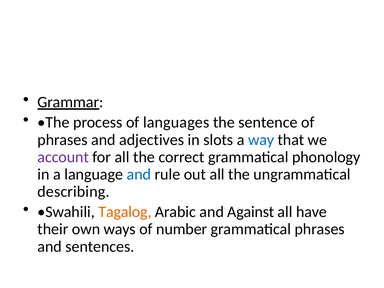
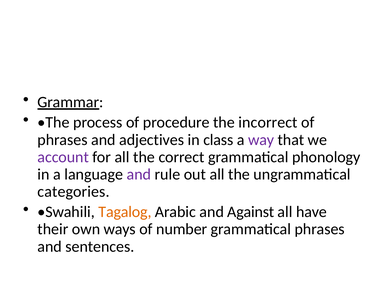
languages: languages -> procedure (176, 122)
sentence: sentence -> incorrect (268, 122)
slots: slots -> class (218, 140)
way colour: blue -> purple (261, 140)
and colour: blue -> purple (139, 174)
describing: describing -> categories (74, 192)
